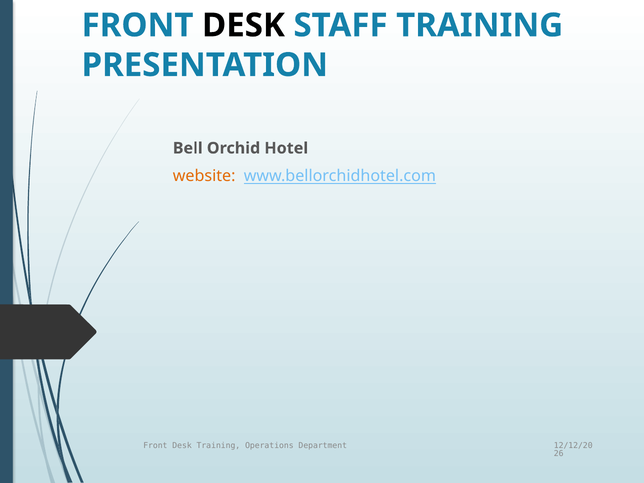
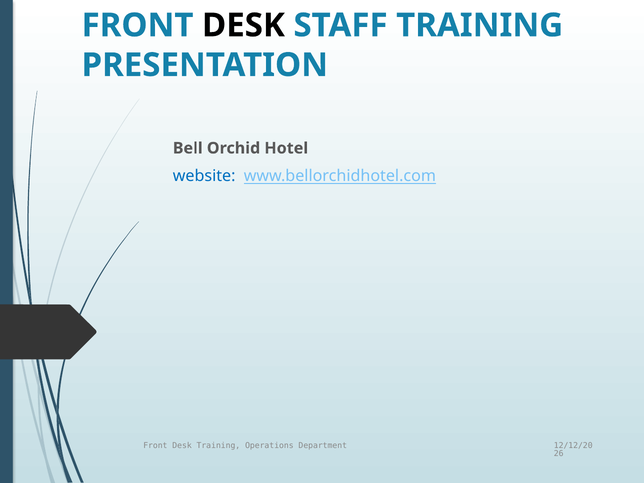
website colour: orange -> blue (204, 176)
